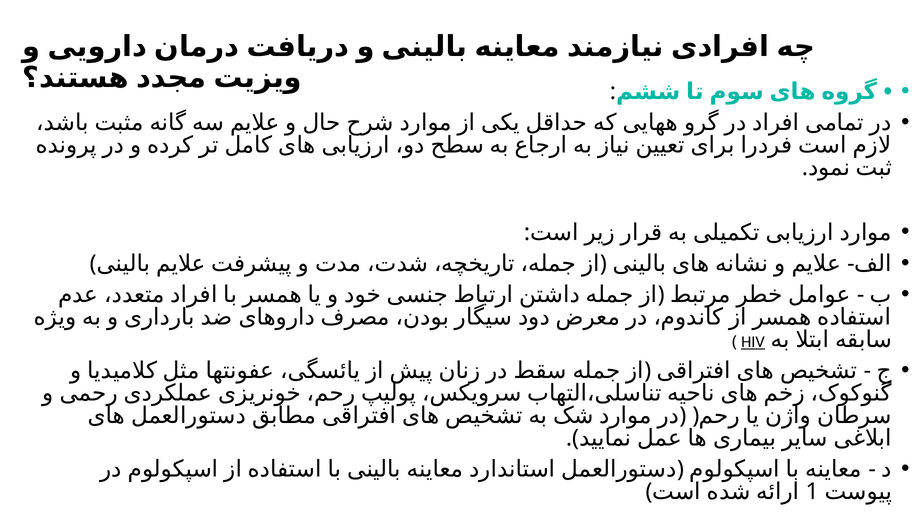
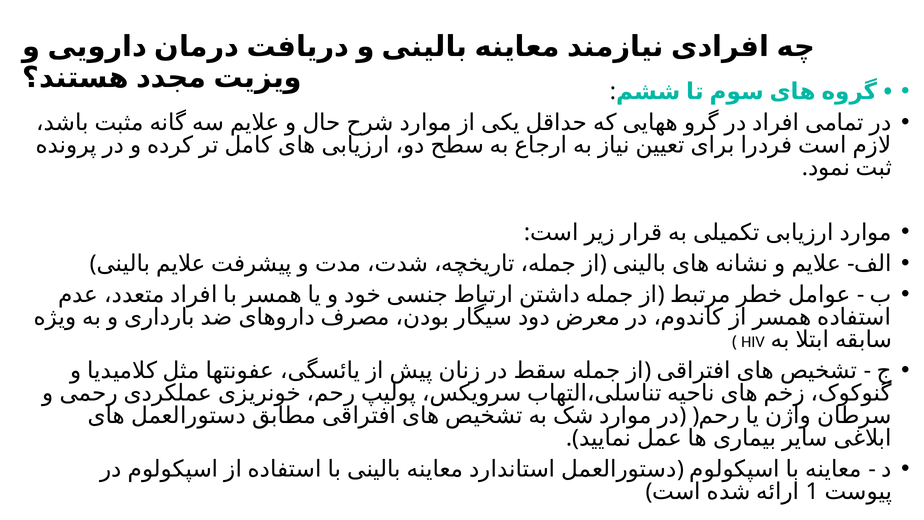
HIV underline: present -> none (753, 342)
